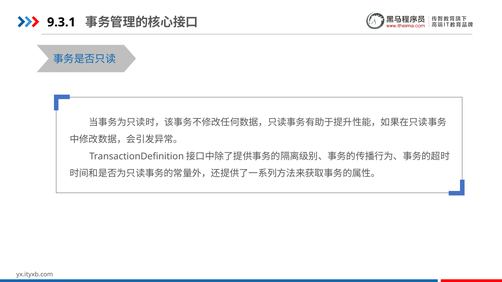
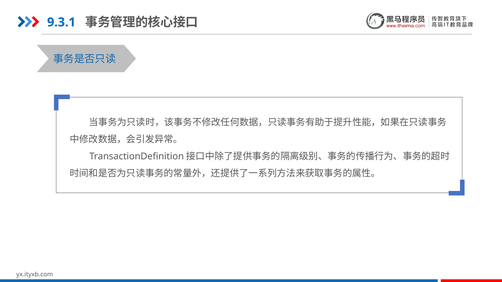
9.3.1 colour: black -> blue (61, 22)
